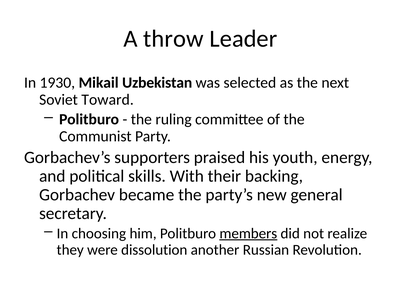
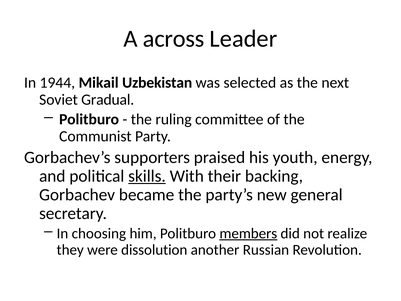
throw: throw -> across (174, 39)
1930: 1930 -> 1944 (57, 83)
Toward: Toward -> Gradual (108, 99)
skills underline: none -> present (147, 176)
